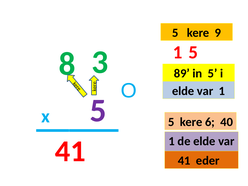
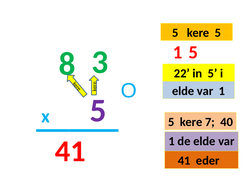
kere 9: 9 -> 5 (218, 33)
89: 89 -> 22 (182, 73)
6: 6 -> 7 (210, 122)
